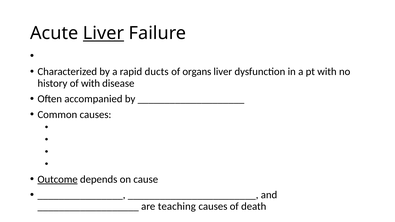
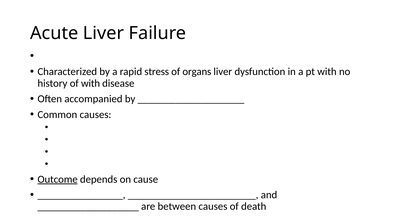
Liver underline: present -> none (103, 33)
ducts: ducts -> stress (157, 72)
teaching: teaching -> between (177, 207)
